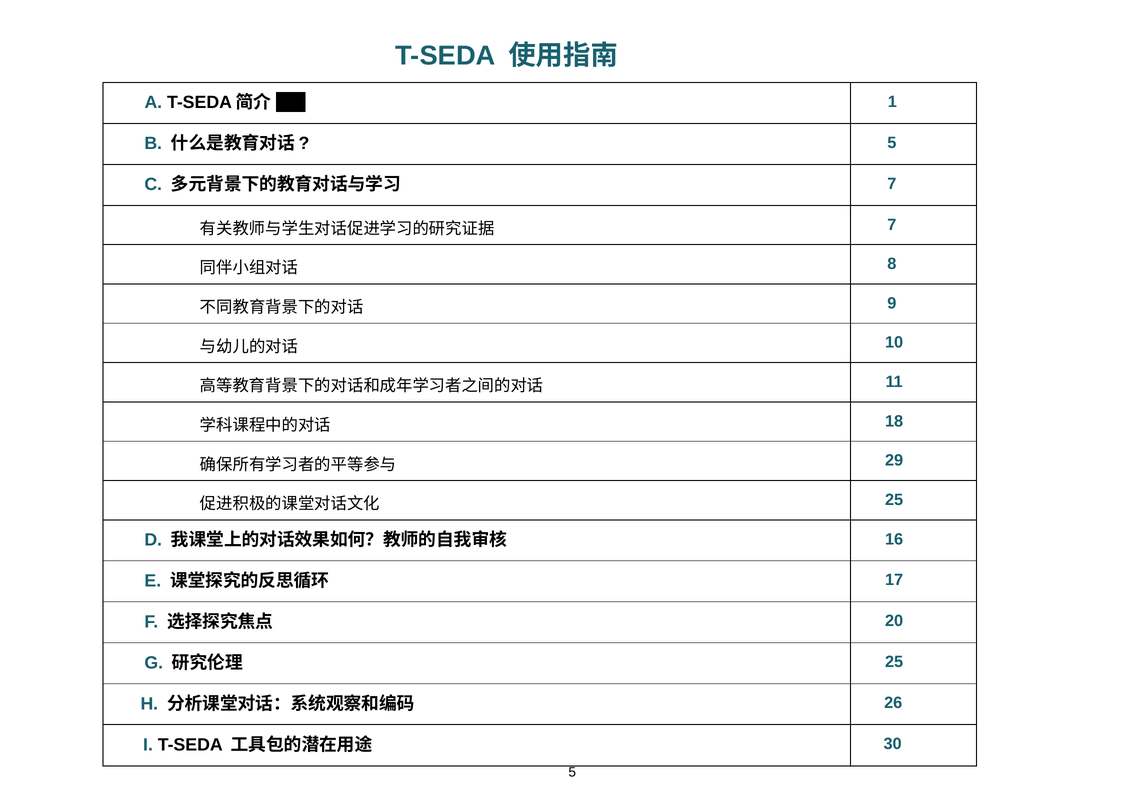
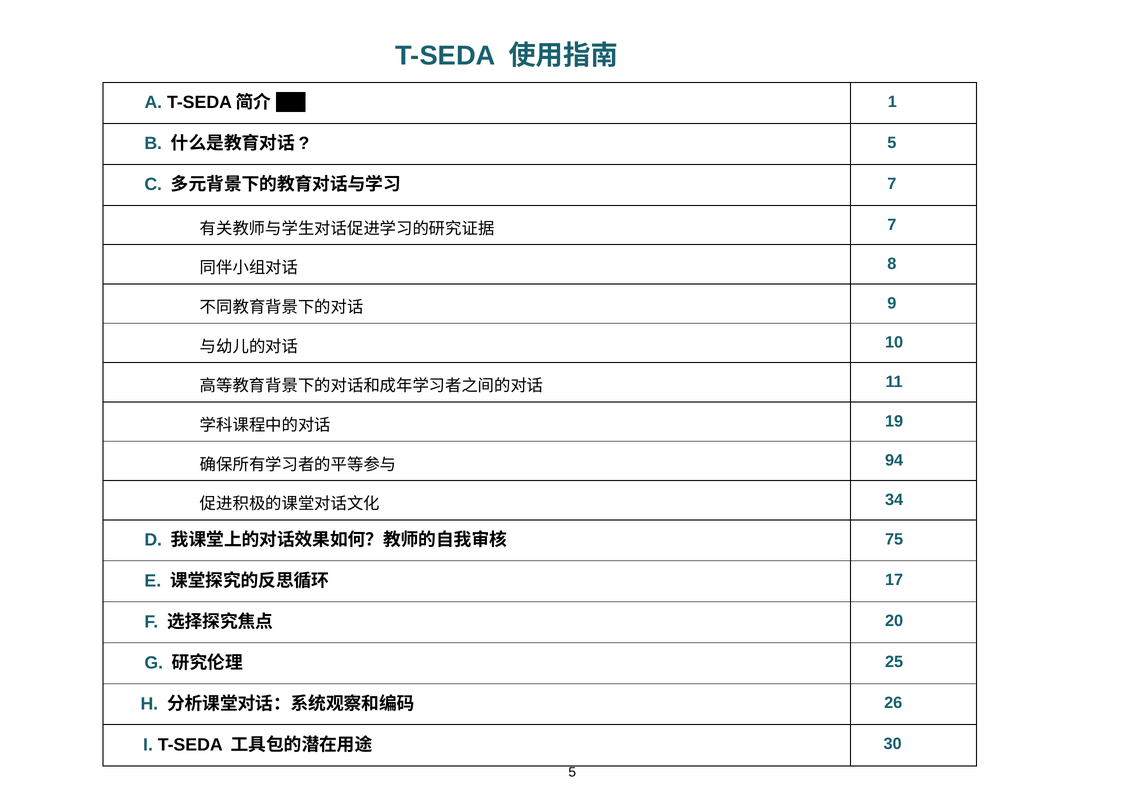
18: 18 -> 19 (894, 421)
29: 29 -> 94 (894, 460)
25: 25 -> 34 (894, 500)
16: 16 -> 75 (894, 539)
